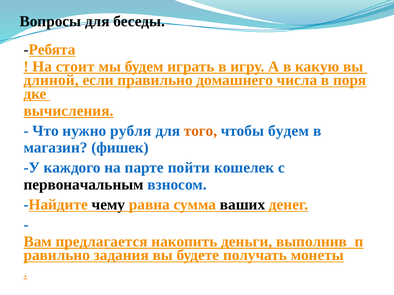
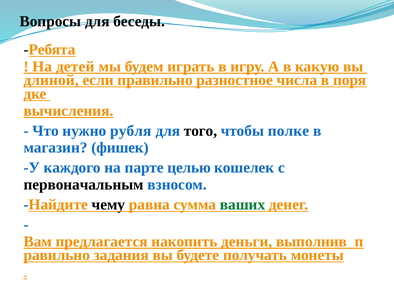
стоит: стоит -> детей (75, 67)
домашнего: домашнего -> разностное (235, 80)
того colour: orange -> black (201, 131)
чтобы будем: будем -> полке (289, 131)
пойти: пойти -> целью (189, 168)
ваших colour: black -> green (243, 205)
